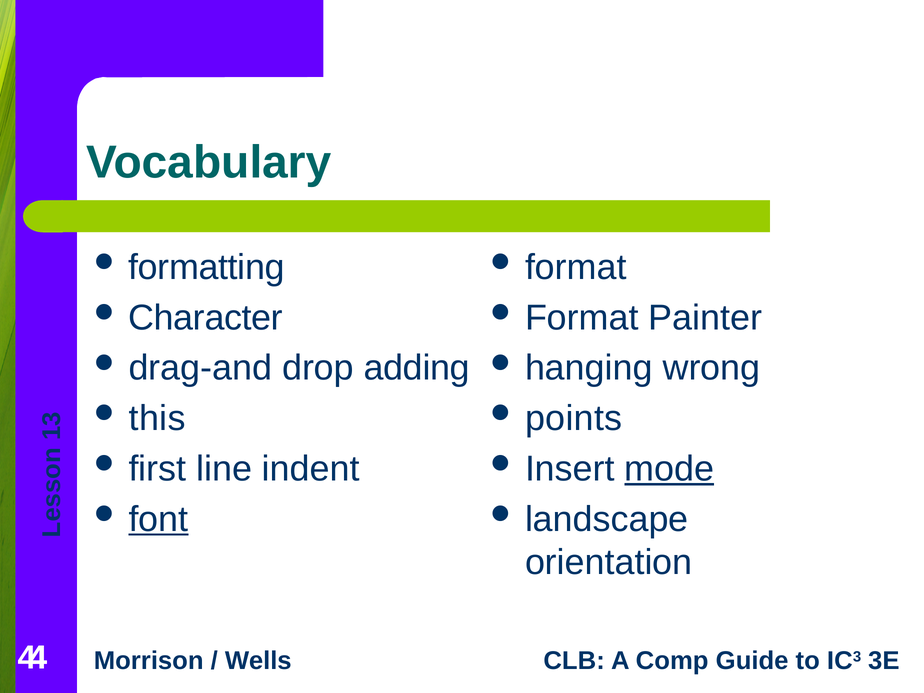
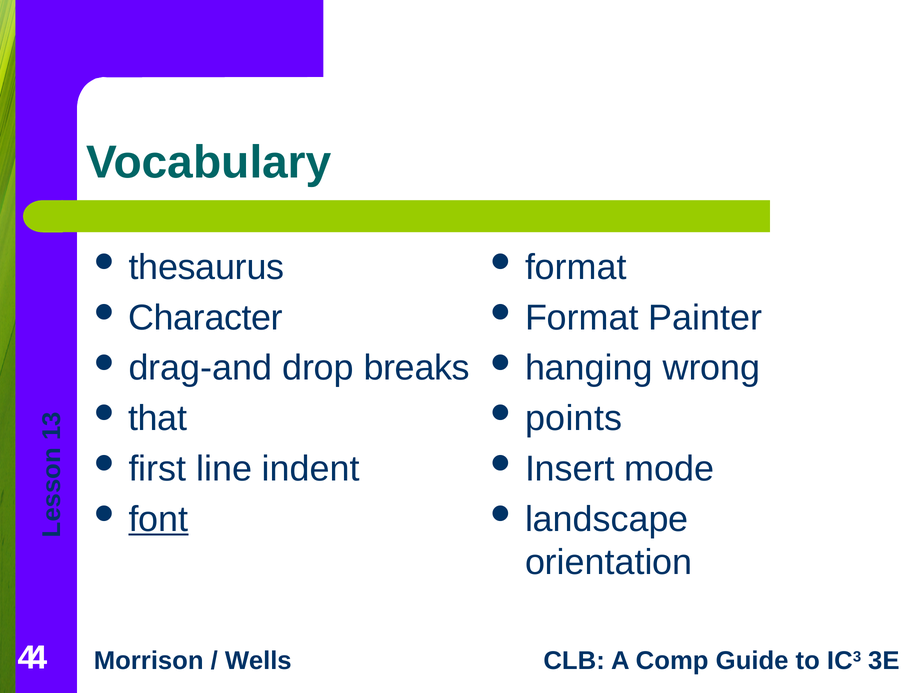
formatting: formatting -> thesaurus (206, 267)
adding: adding -> breaks (417, 368)
this: this -> that (158, 418)
mode underline: present -> none (669, 469)
